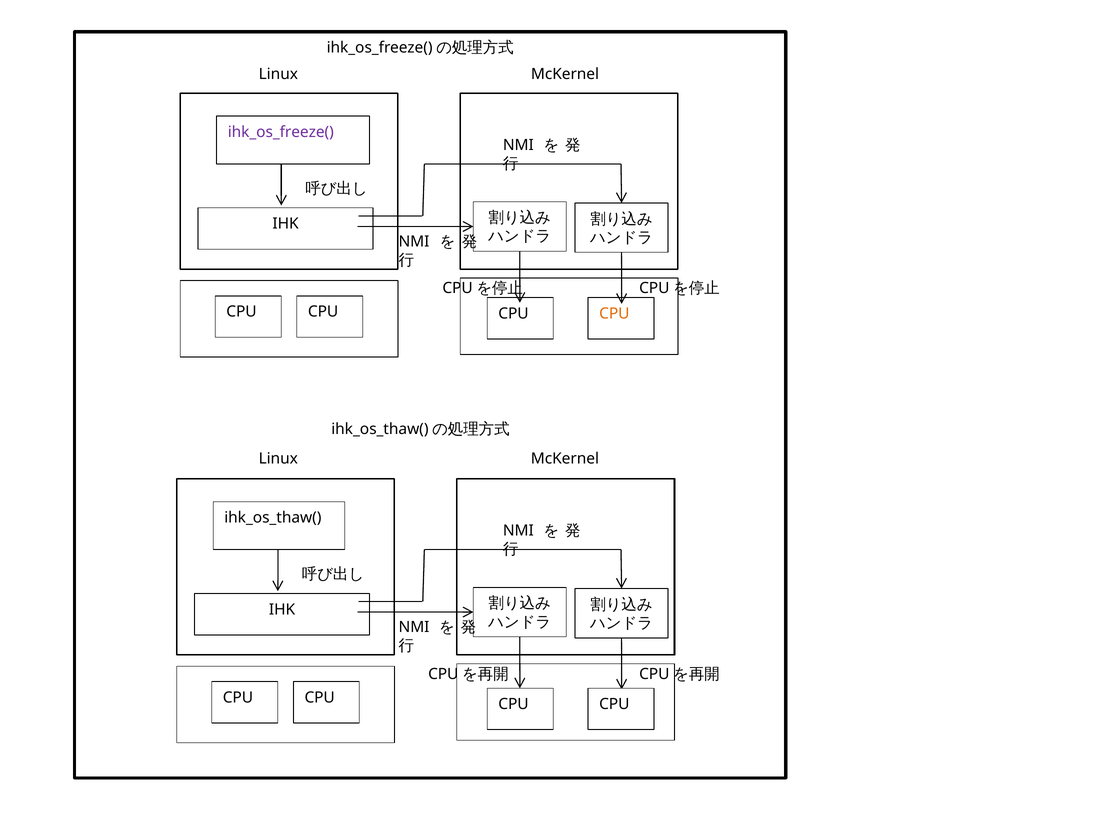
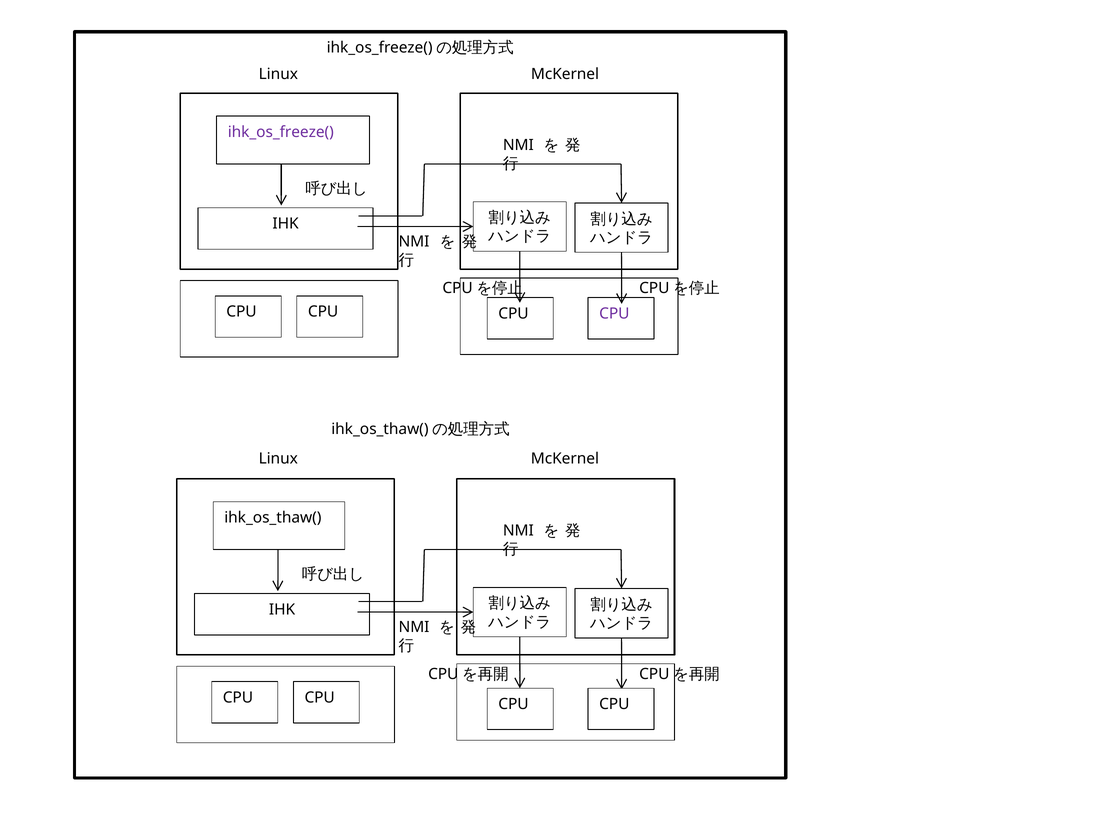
CPU colour: orange -> purple (614, 314)
